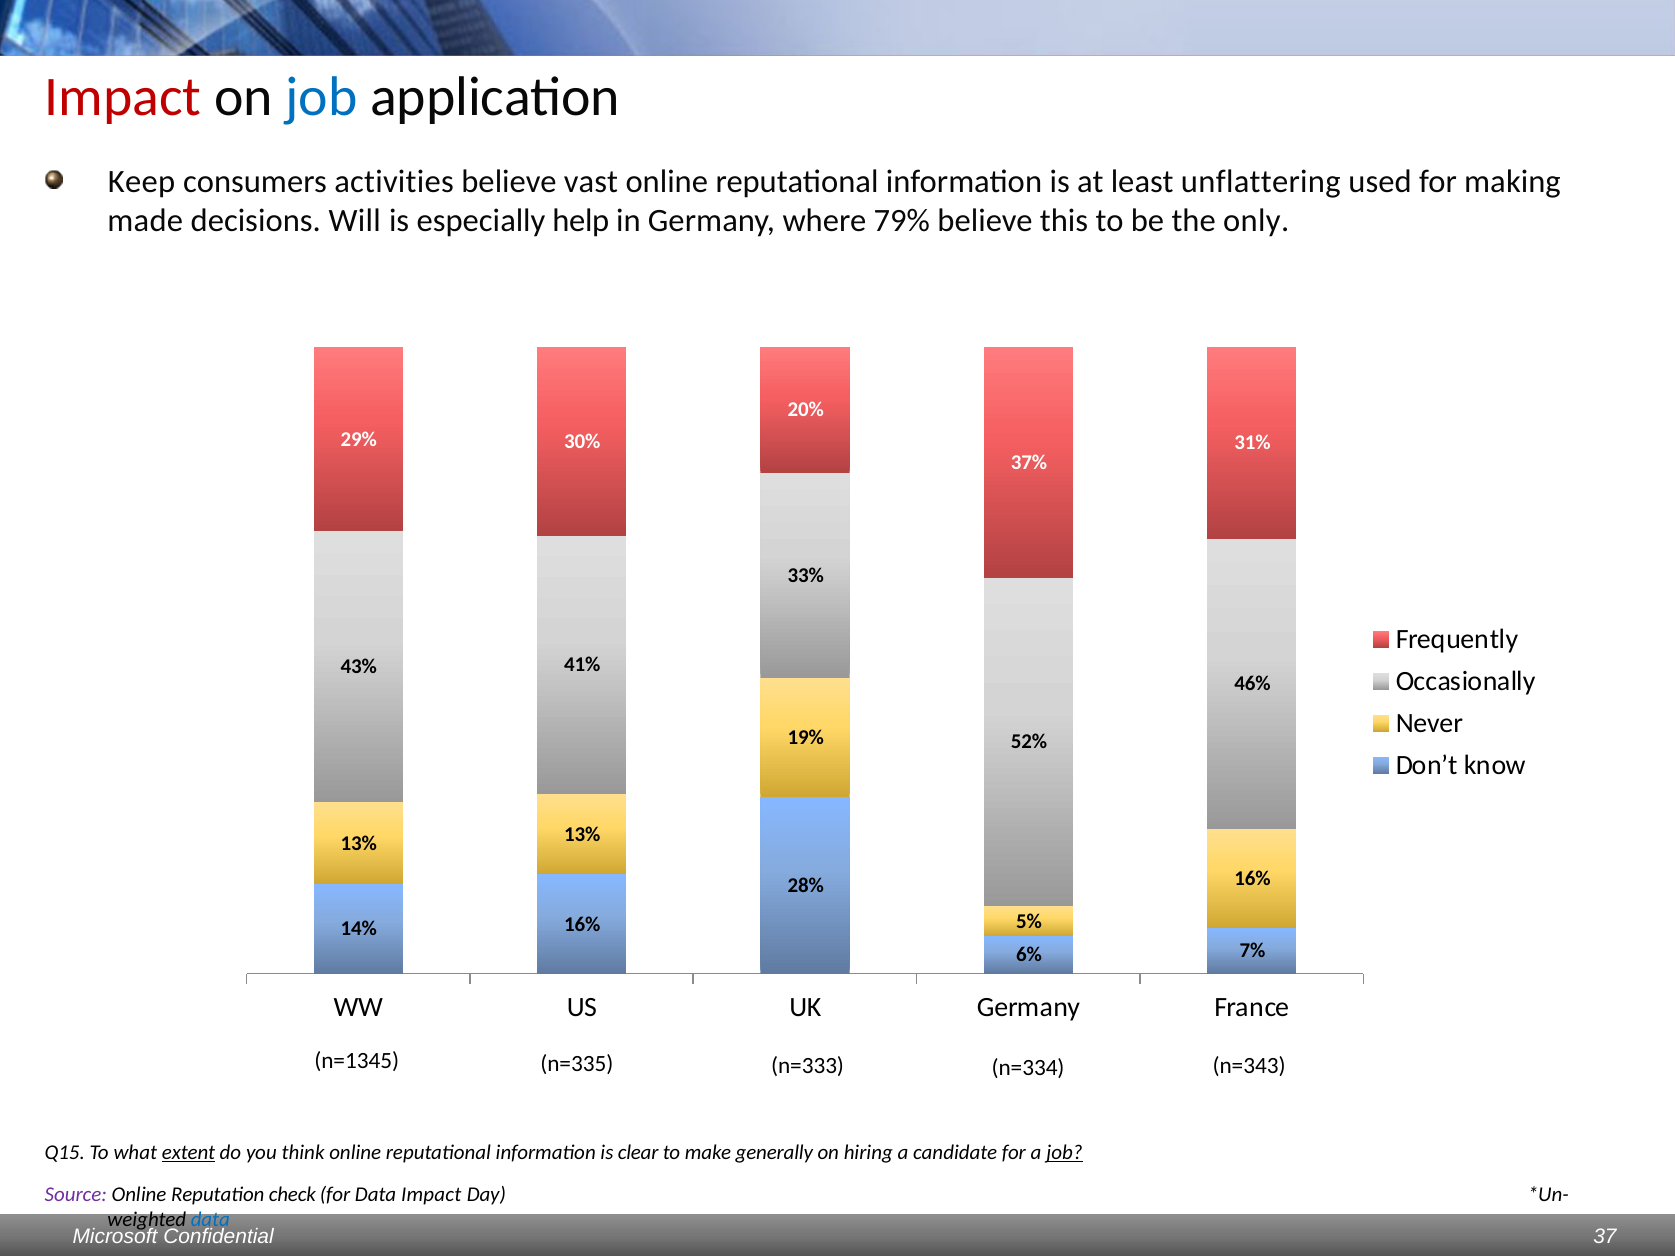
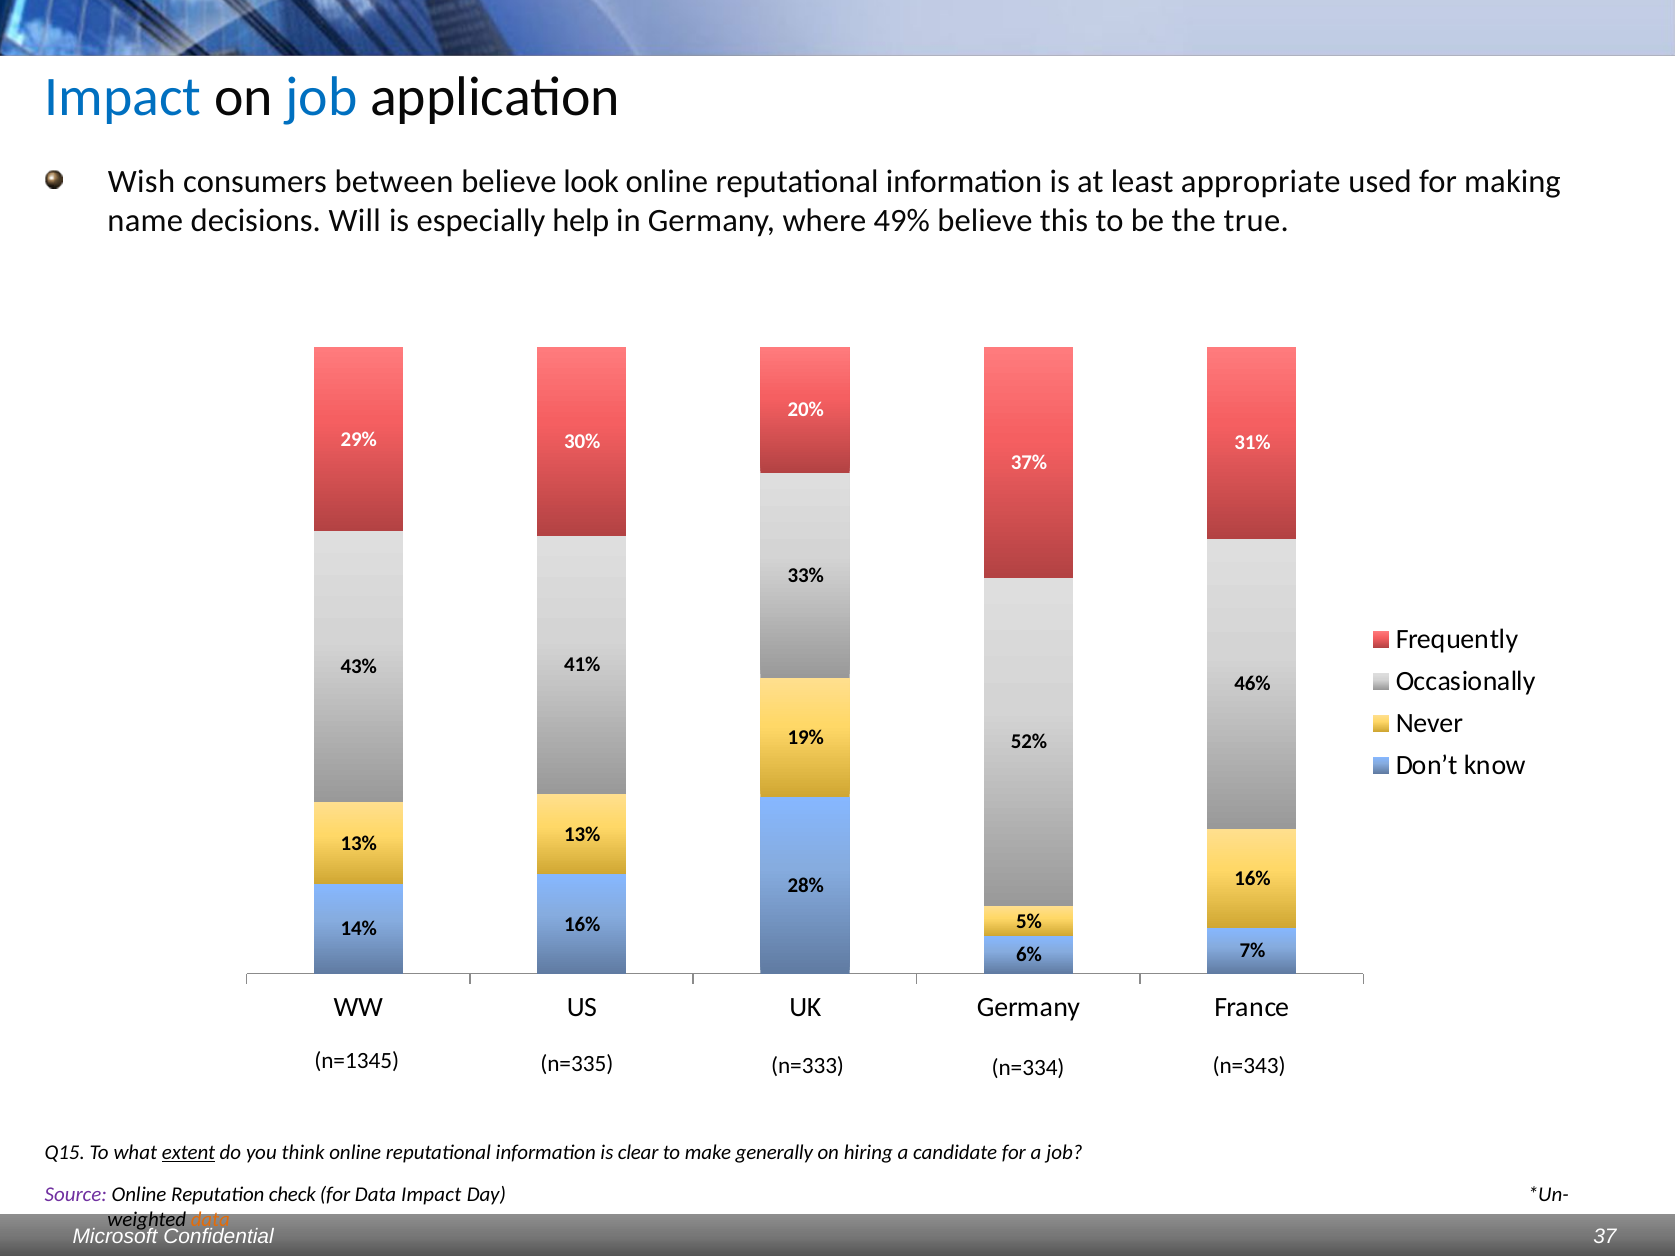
Impact colour: red -> blue (123, 97)
Keep: Keep -> Wish (142, 181)
activities: activities -> between (394, 181)
vast: vast -> look (591, 181)
unflattering: unflattering -> appropriate (1261, 181)
made: made -> name (145, 221)
79%: 79% -> 49% (902, 221)
only: only -> true (1256, 221)
job underline: present -> none (1064, 1153)
data colour: blue -> orange (210, 1220)
